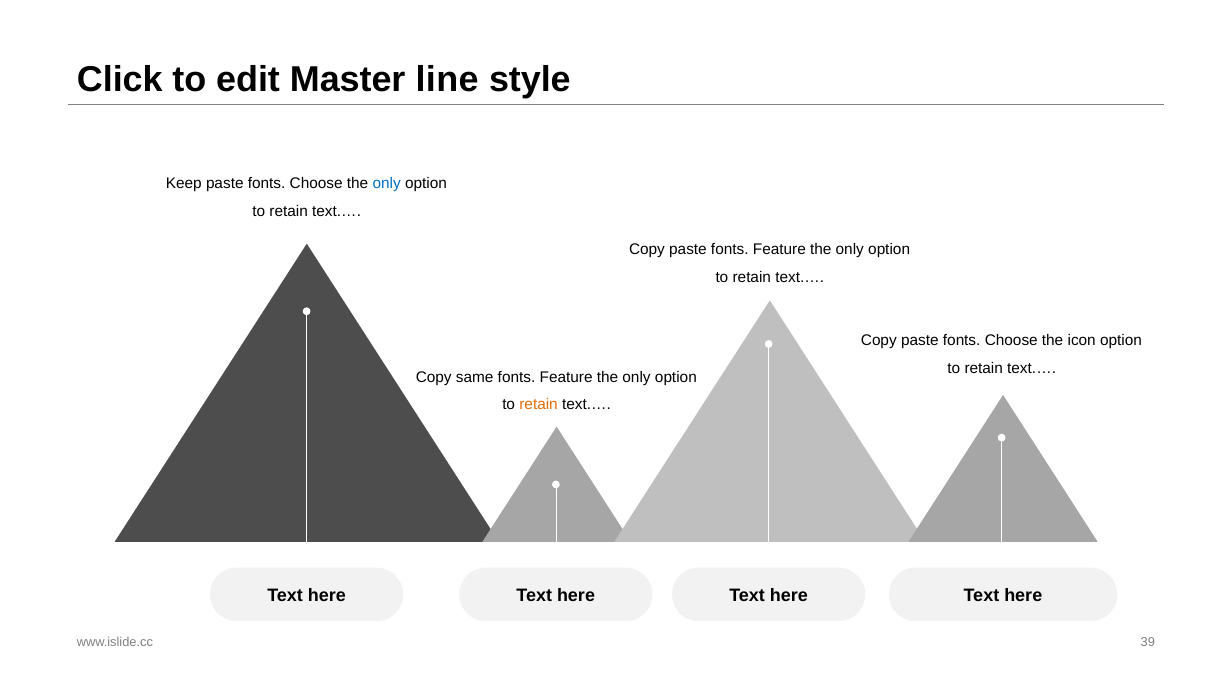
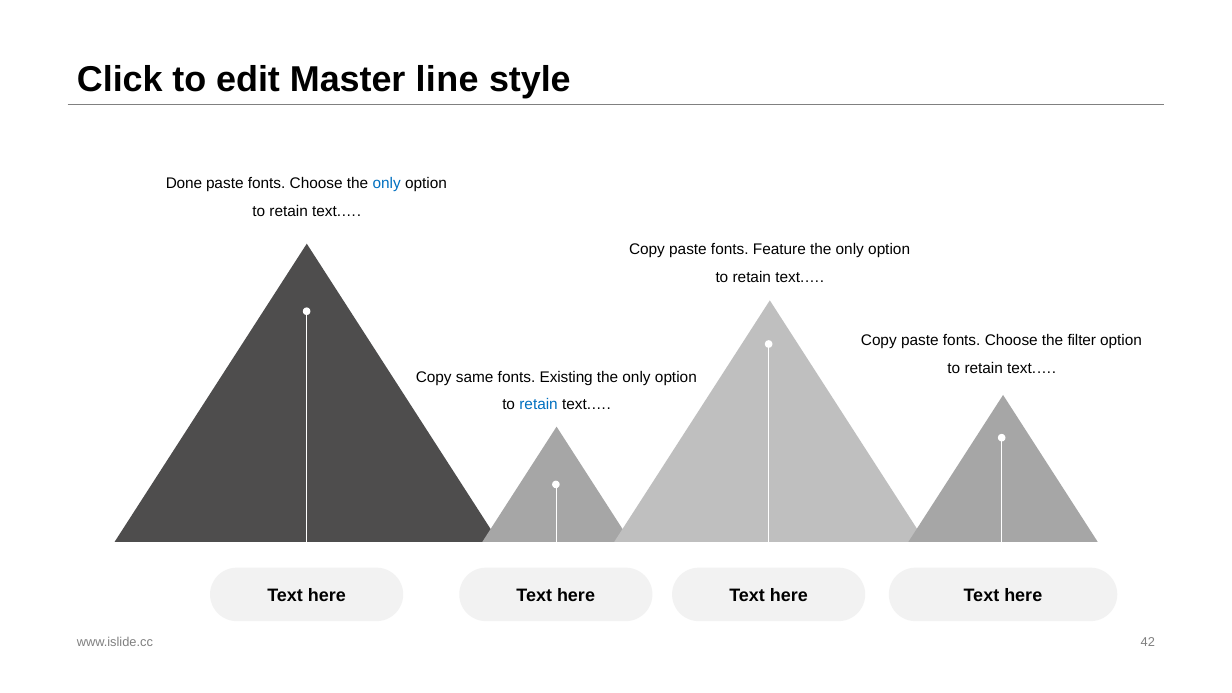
Keep: Keep -> Done (184, 184)
icon: icon -> filter (1082, 340)
Feature: Feature -> Existing (566, 377)
retain colour: orange -> blue (539, 405)
39: 39 -> 42 (1148, 642)
